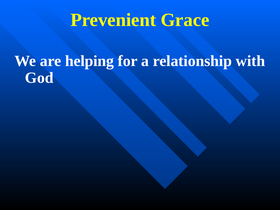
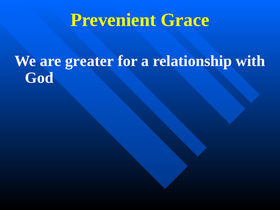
helping: helping -> greater (89, 61)
